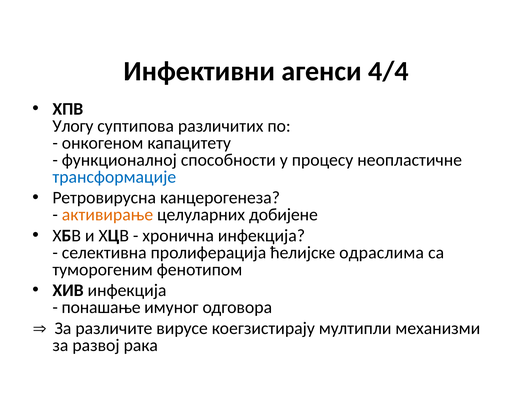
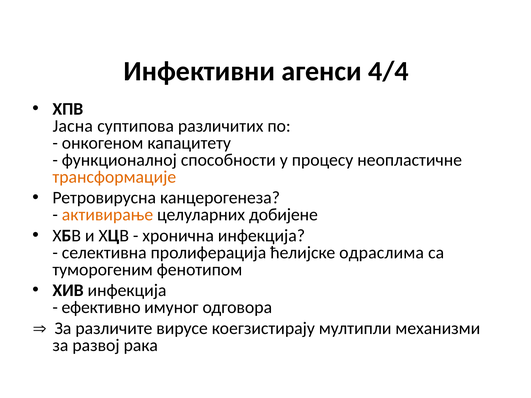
Улогу: Улогу -> Јасна (73, 126)
трансформације colour: blue -> orange (114, 177)
понашање: понашање -> ефективно (101, 308)
